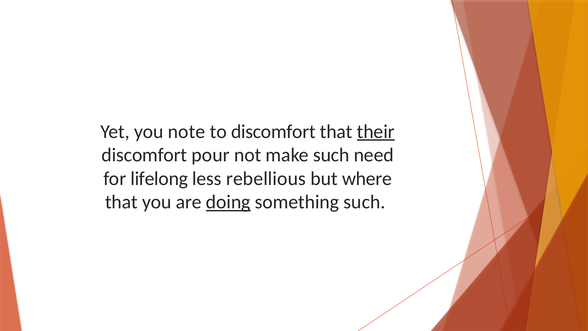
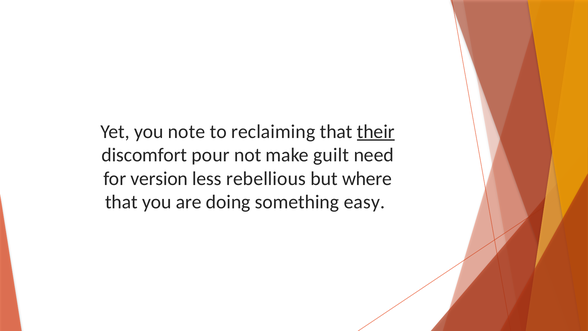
to discomfort: discomfort -> reclaiming (273, 131)
make such: such -> guilt (331, 155)
lifelong: lifelong -> version (159, 178)
doing underline: present -> none (228, 202)
something such: such -> easy (364, 202)
